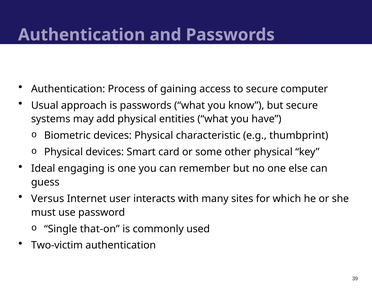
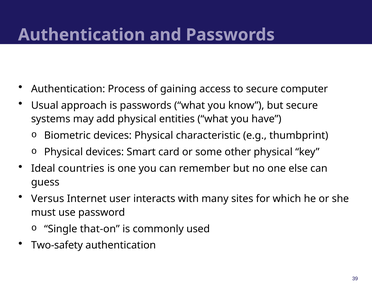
engaging: engaging -> countries (81, 168)
Two-victim: Two-victim -> Two-safety (57, 245)
